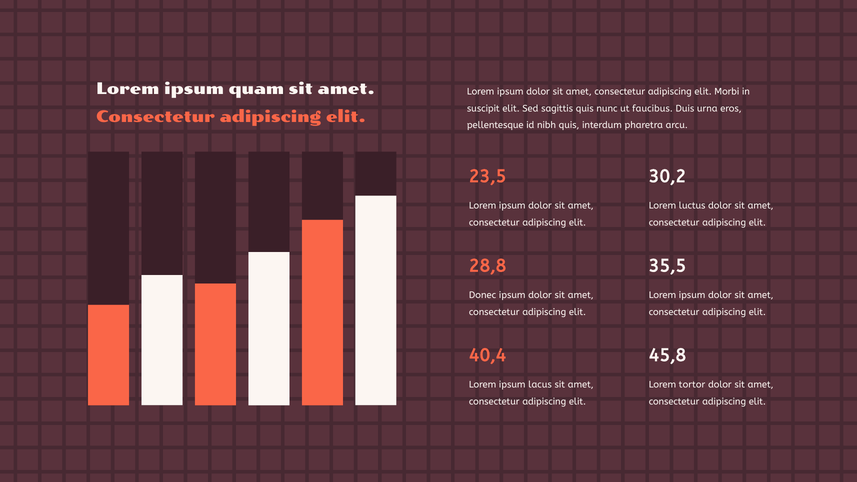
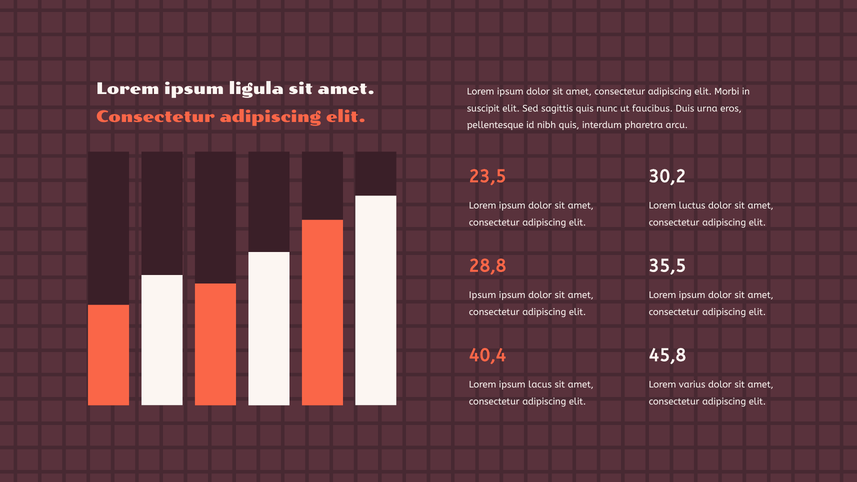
quam: quam -> ligula (256, 89)
Donec: Donec -> Ipsum (483, 295)
tortor: tortor -> varius (692, 385)
